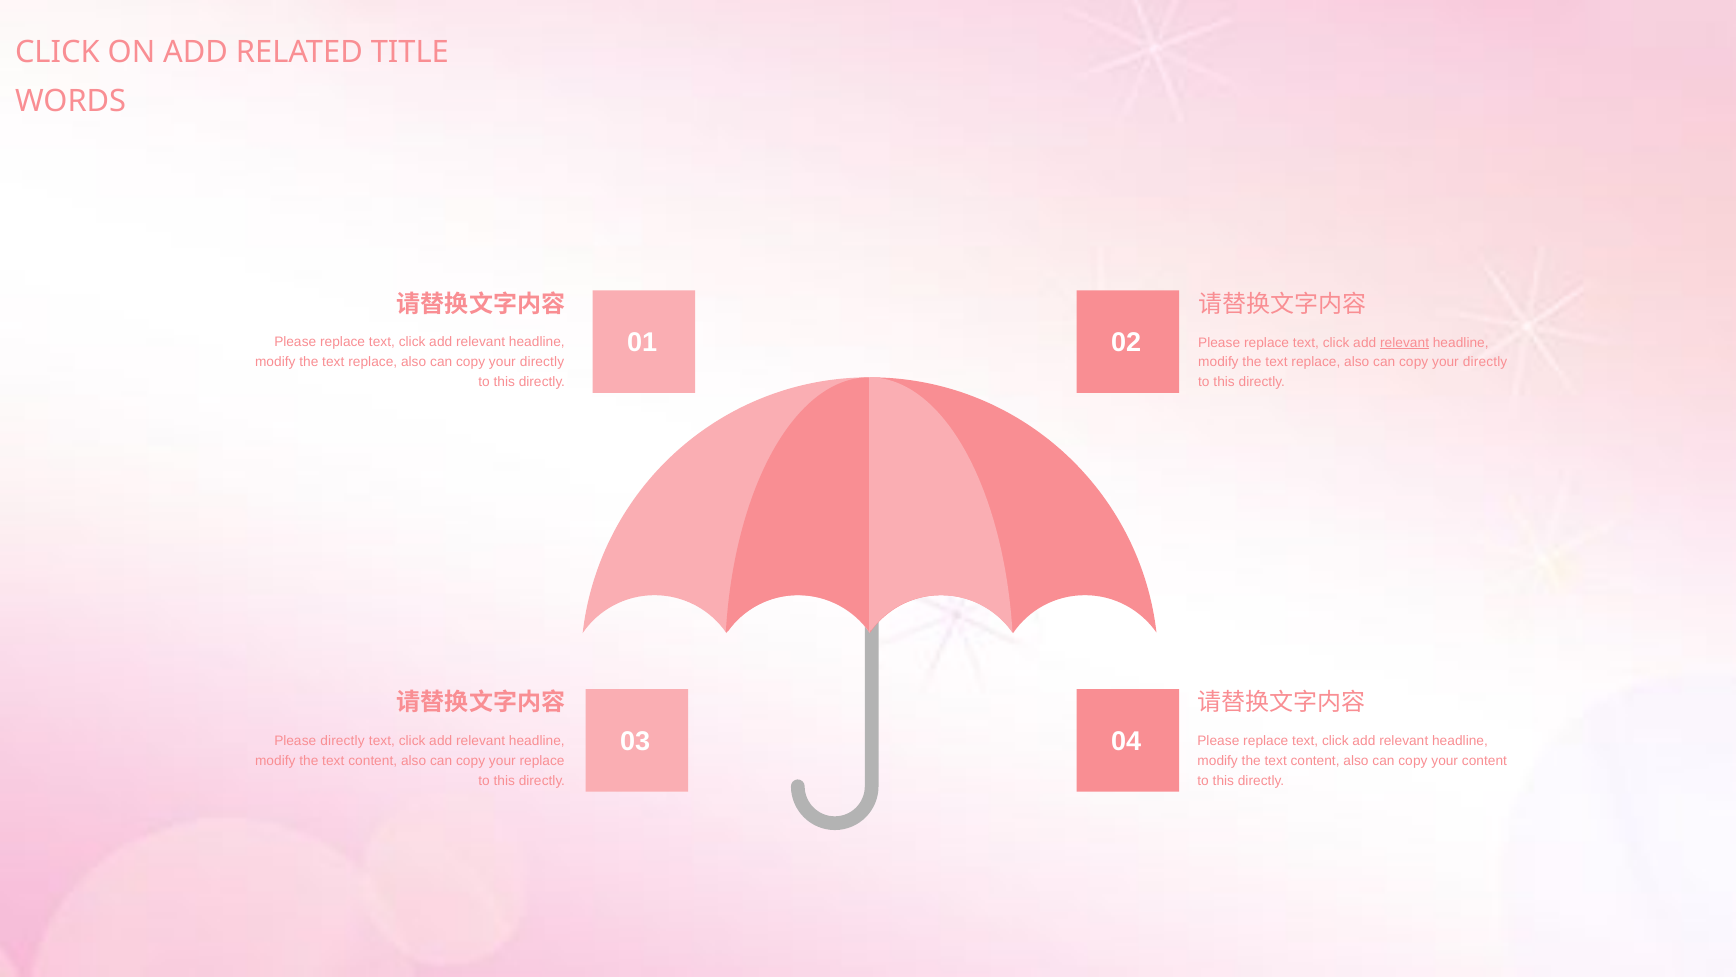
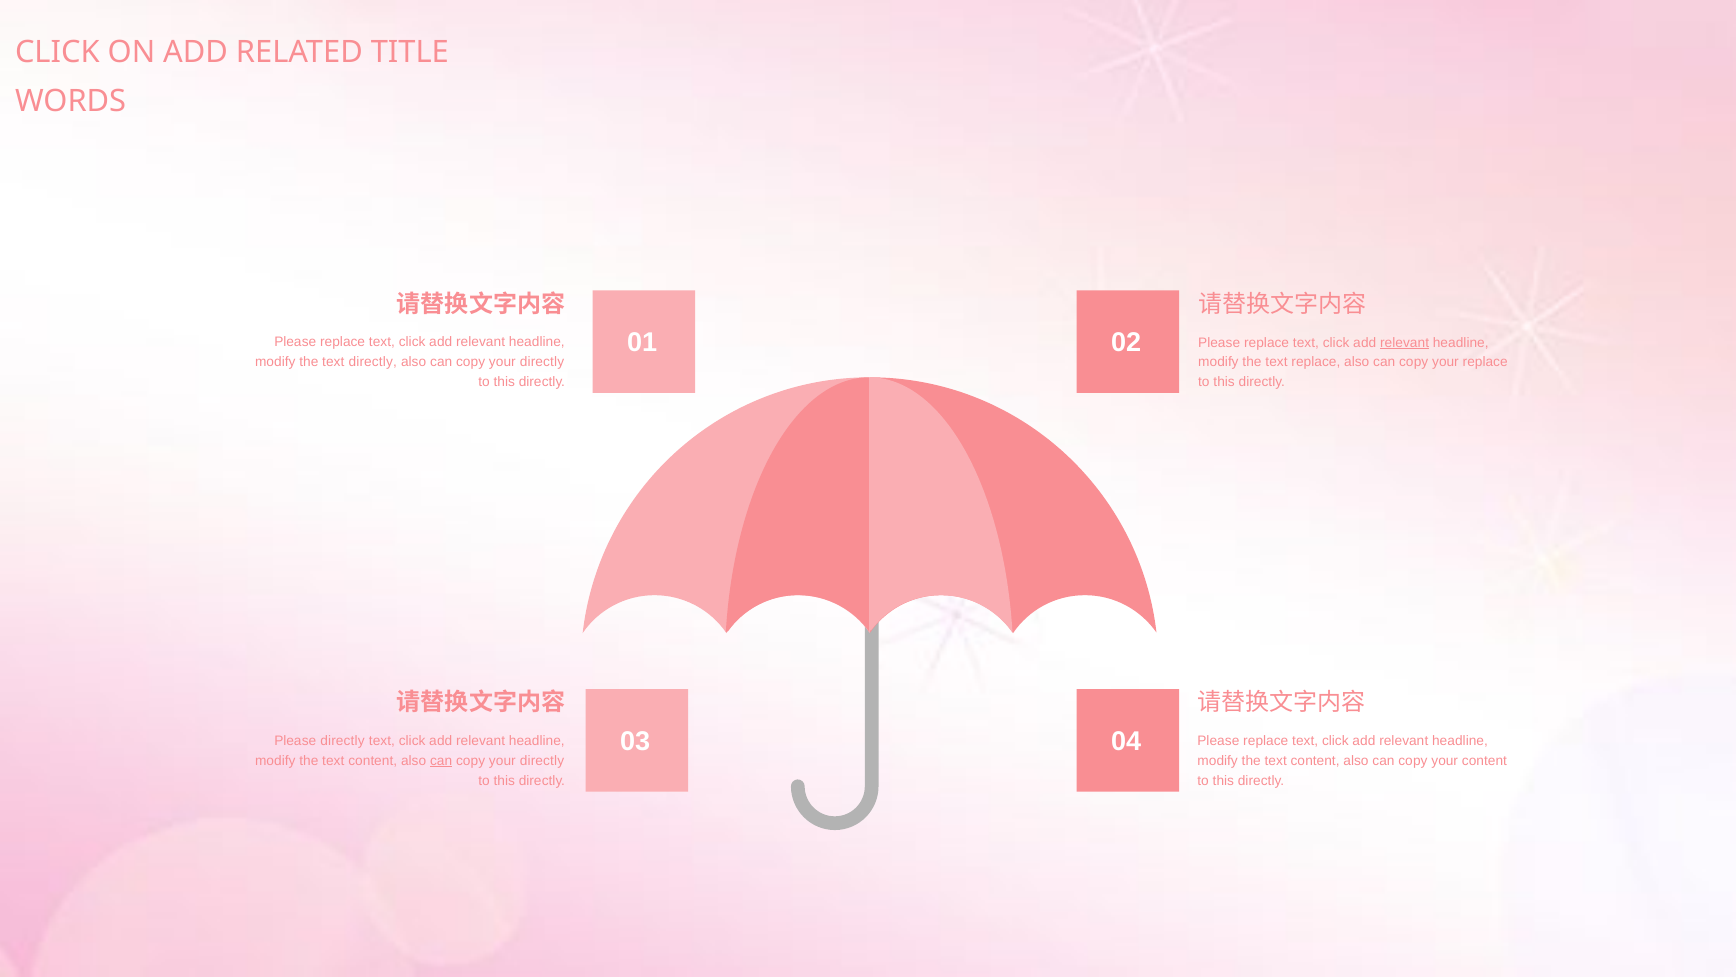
replace: replace -> directly (373, 362)
directly: directly -> replace (1485, 362)
can underline: none -> present (441, 760)
replace: replace -> directly (542, 760)
